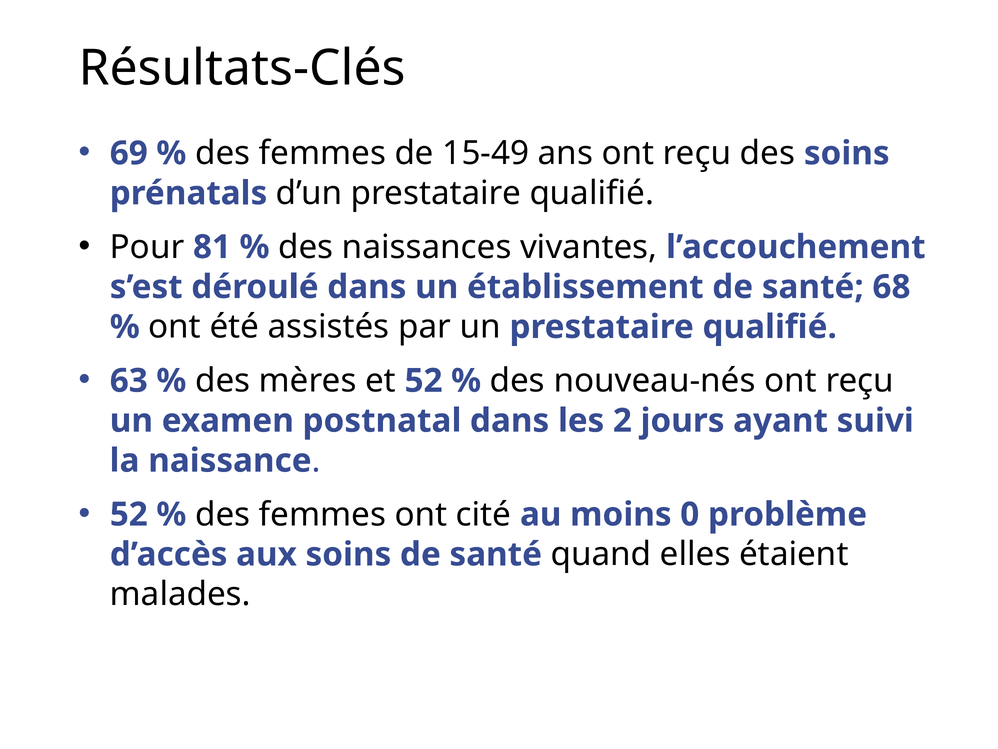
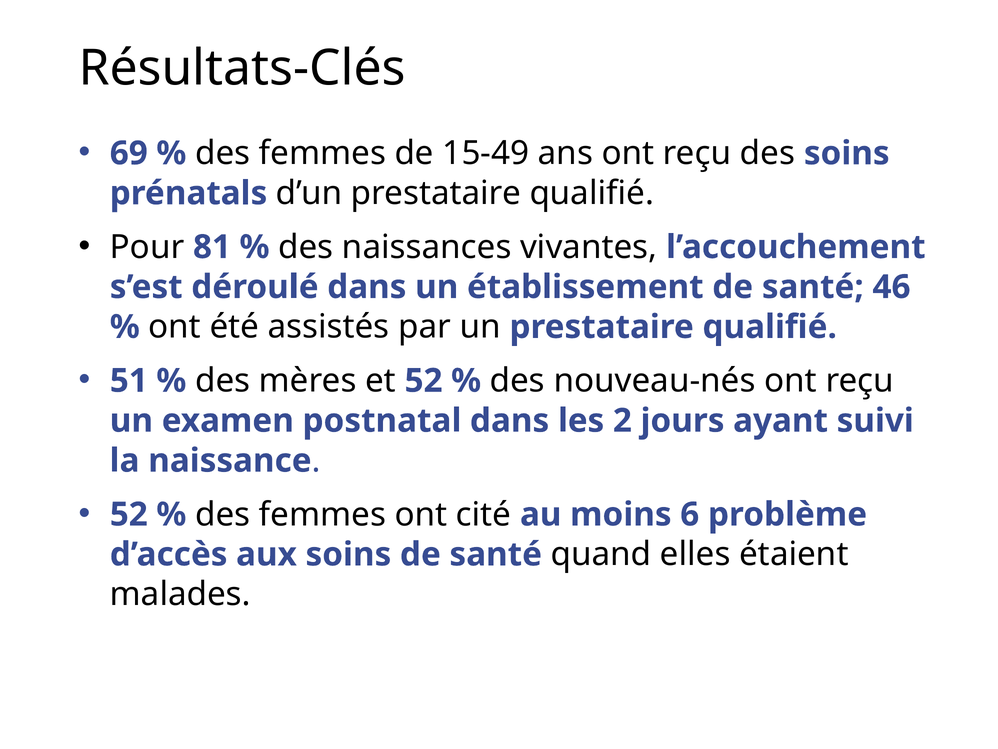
68: 68 -> 46 (891, 287)
63: 63 -> 51 (129, 381)
0: 0 -> 6 (690, 514)
